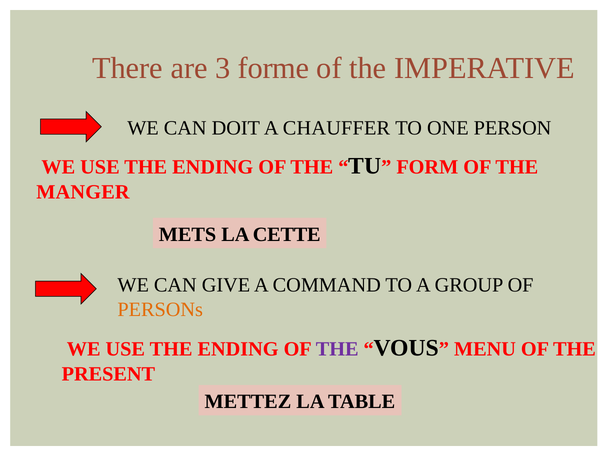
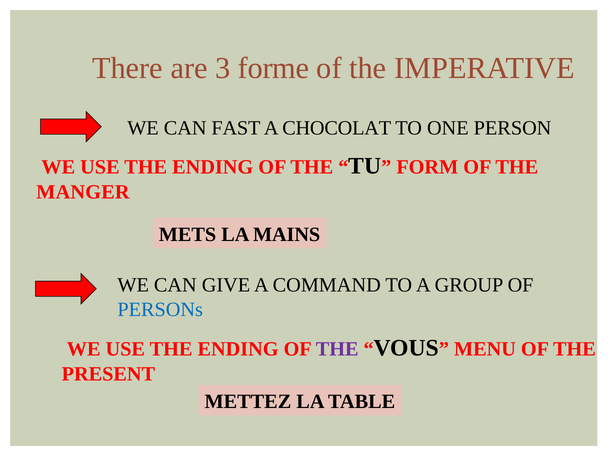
DOIT: DOIT -> FAST (236, 128)
CHAUFFER: CHAUFFER -> CHOCOLAT (337, 128)
CETTE: CETTE -> MAINS (287, 234)
PERSONs colour: orange -> blue (160, 309)
